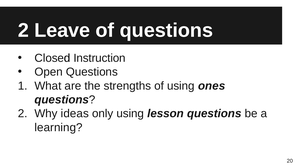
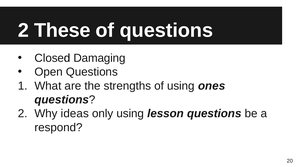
Leave: Leave -> These (62, 30)
Instruction: Instruction -> Damaging (100, 58)
learning: learning -> respond (59, 127)
